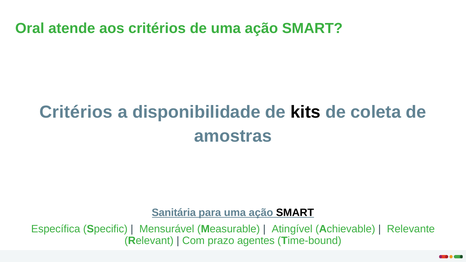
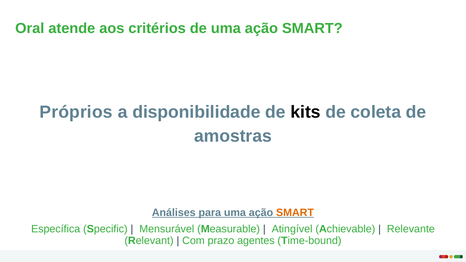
Critérios: Critérios -> Próprios (76, 112)
Sanitária: Sanitária -> Análises (174, 213)
SMART colour: black -> orange (295, 213)
